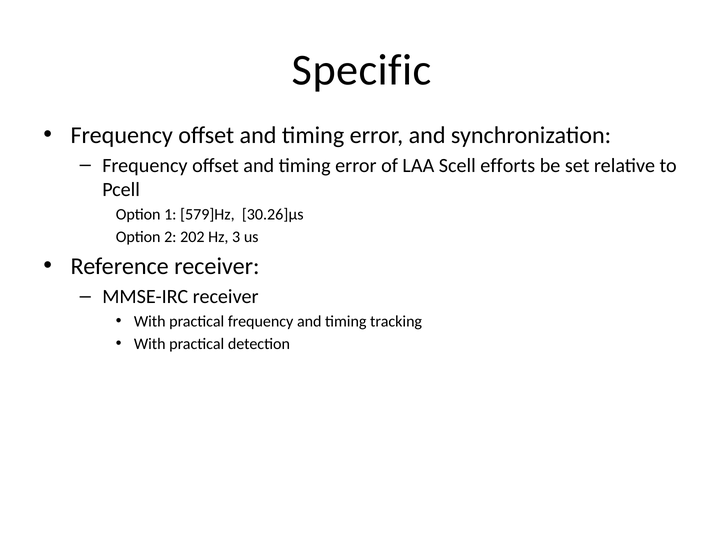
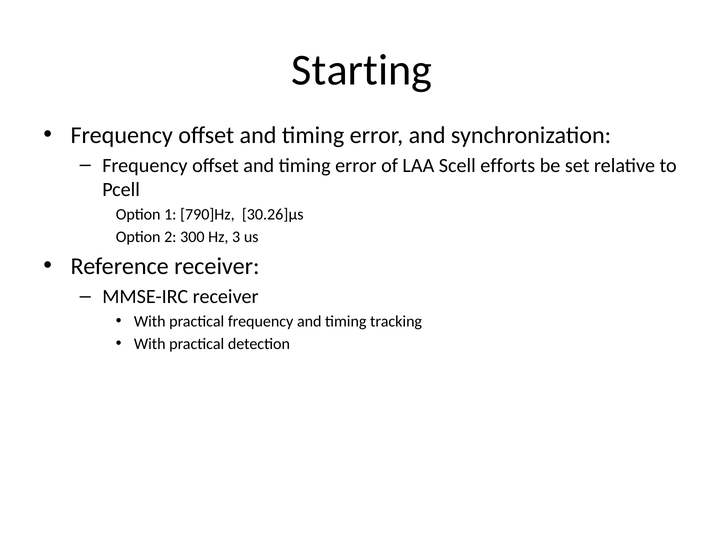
Specific: Specific -> Starting (362, 70)
579]Hz: 579]Hz -> 790]Hz (207, 214)
202: 202 -> 300 (192, 237)
